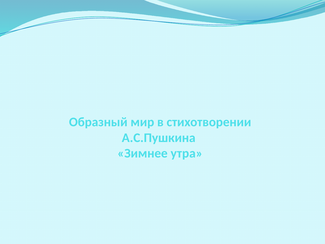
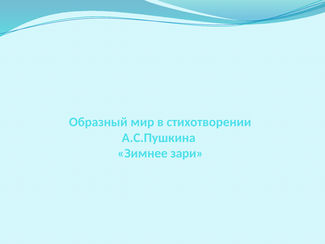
утра: утра -> зари (187, 153)
